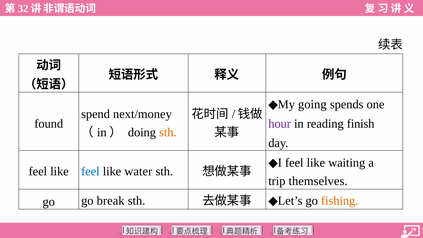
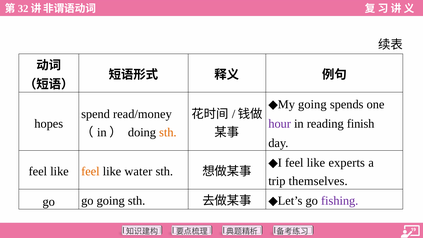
next/money: next/money -> read/money (142, 114)
found: found -> hopes (49, 124)
waiting: waiting -> experts (347, 163)
feel colour: blue -> orange (90, 171)
go break: break -> going (111, 201)
fishing colour: orange -> purple (340, 201)
